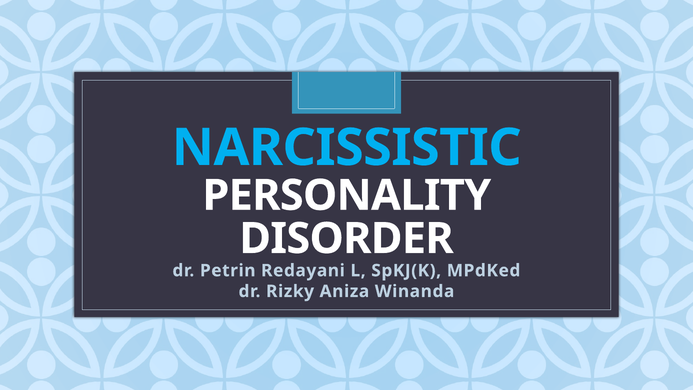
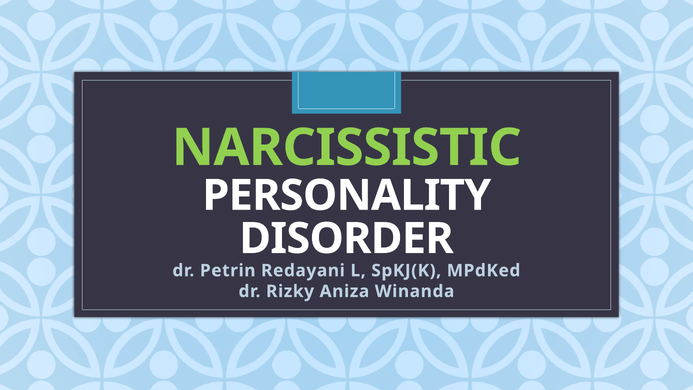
NARCISSISTIC colour: light blue -> light green (347, 148)
